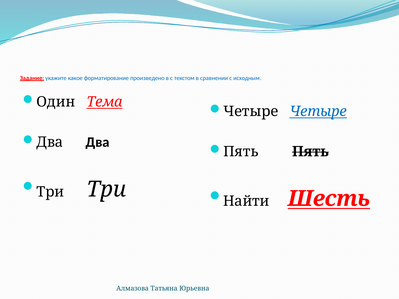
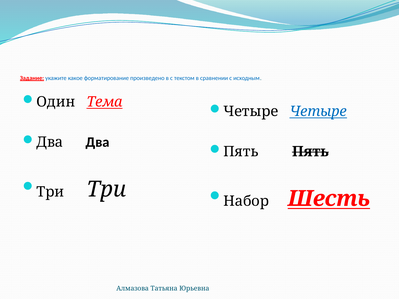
Найти: Найти -> Набор (246, 201)
